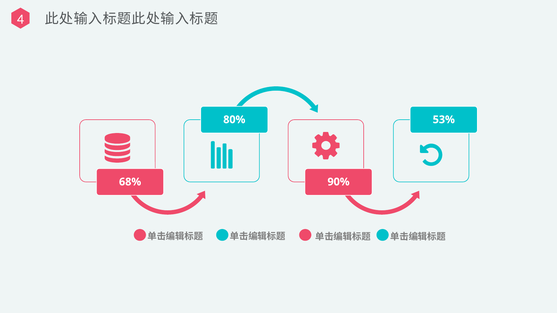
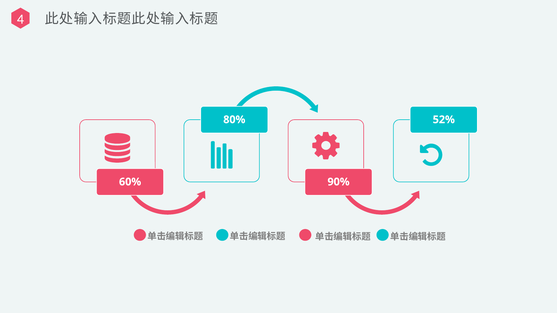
53%: 53% -> 52% (444, 120)
68%: 68% -> 60% (130, 182)
